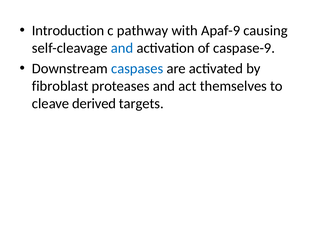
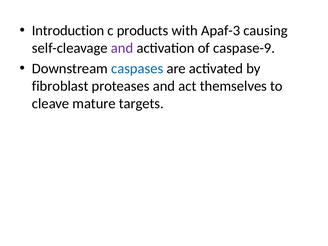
pathway: pathway -> products (143, 31)
Apaf-9: Apaf-9 -> Apaf-3 (221, 31)
and colour: blue -> purple (122, 48)
derived: derived -> mature (94, 103)
